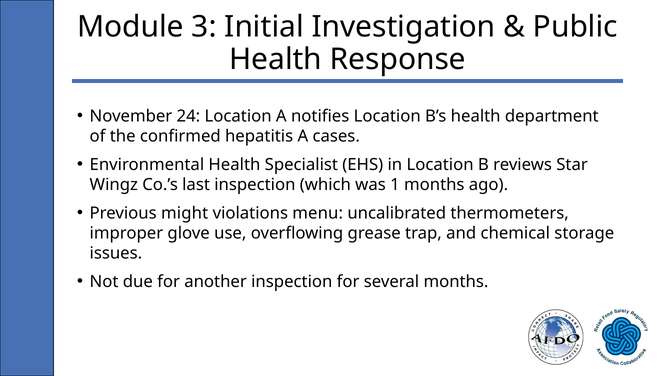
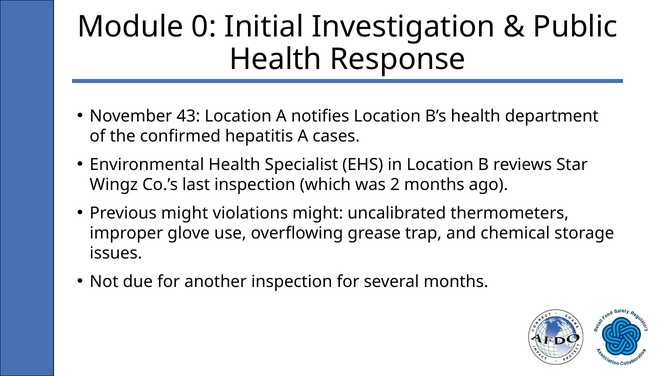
3: 3 -> 0 (204, 27)
24: 24 -> 43 (188, 116)
1: 1 -> 2 (395, 185)
violations menu: menu -> might (318, 213)
